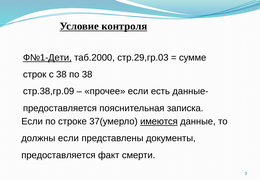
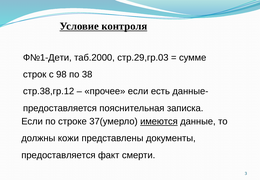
Ф№1-Дети underline: present -> none (47, 58)
с 38: 38 -> 98 (61, 75)
стр.38,гр.09: стр.38,гр.09 -> стр.38,гр.12 (49, 91)
должны если: если -> кожи (68, 138)
